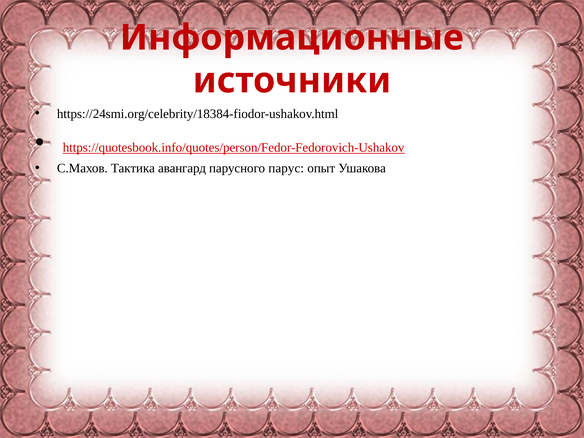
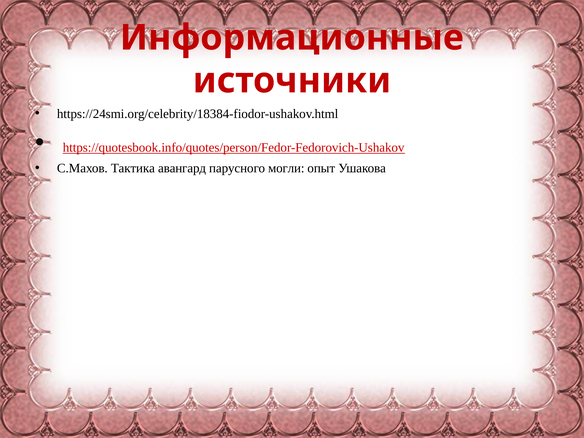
парус: парус -> могли (286, 168)
